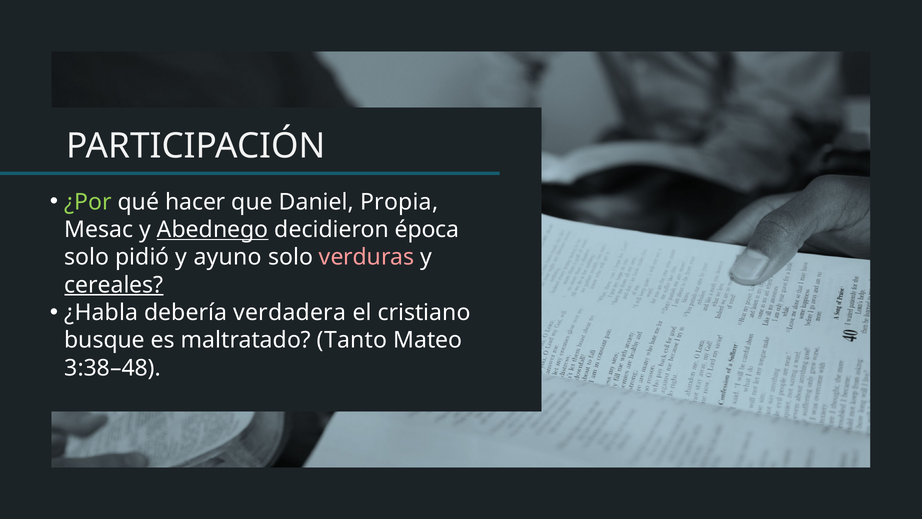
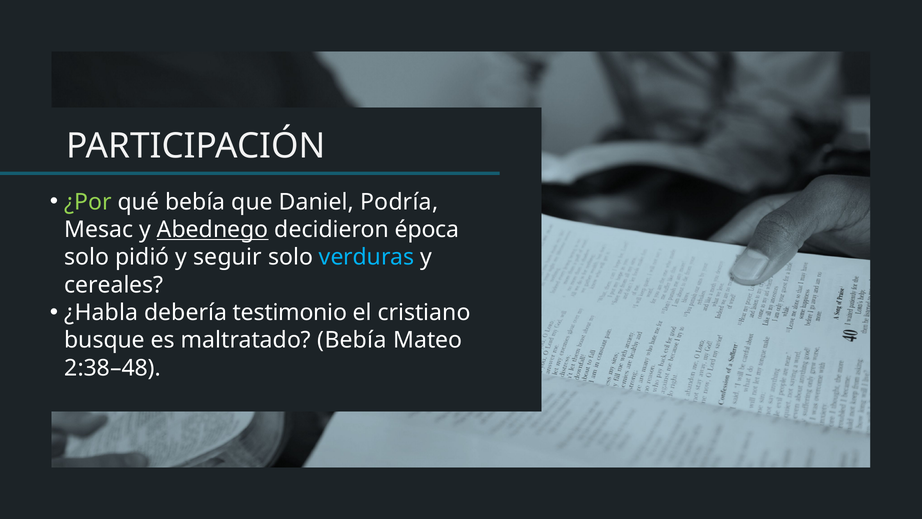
qué hacer: hacer -> bebía (195, 202)
Propia: Propia -> Podría (399, 202)
ayuno: ayuno -> seguir (228, 257)
verduras colour: pink -> light blue (367, 257)
cereales underline: present -> none (114, 285)
verdadera: verdadera -> testimonio (290, 312)
maltratado Tanto: Tanto -> Bebía (352, 340)
3:38–48: 3:38–48 -> 2:38–48 (113, 368)
